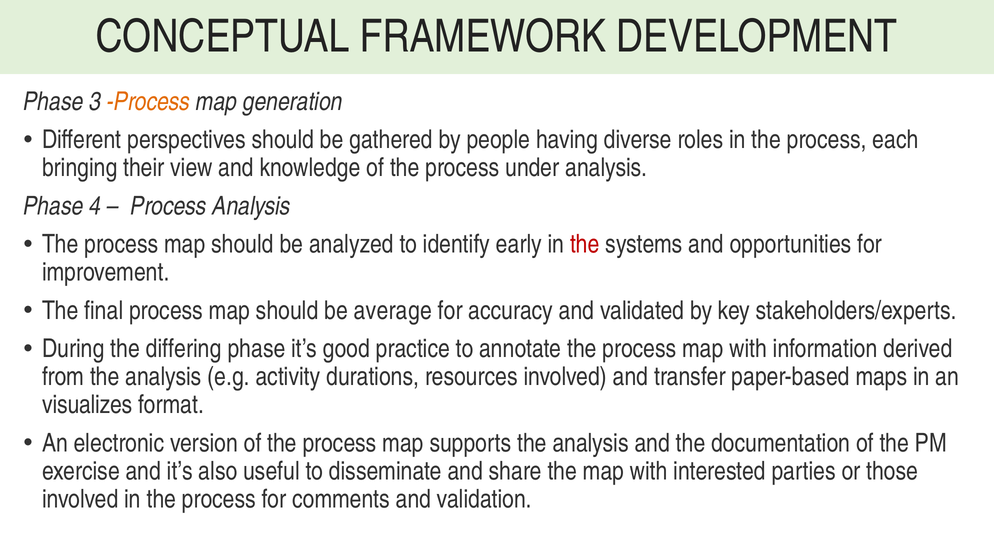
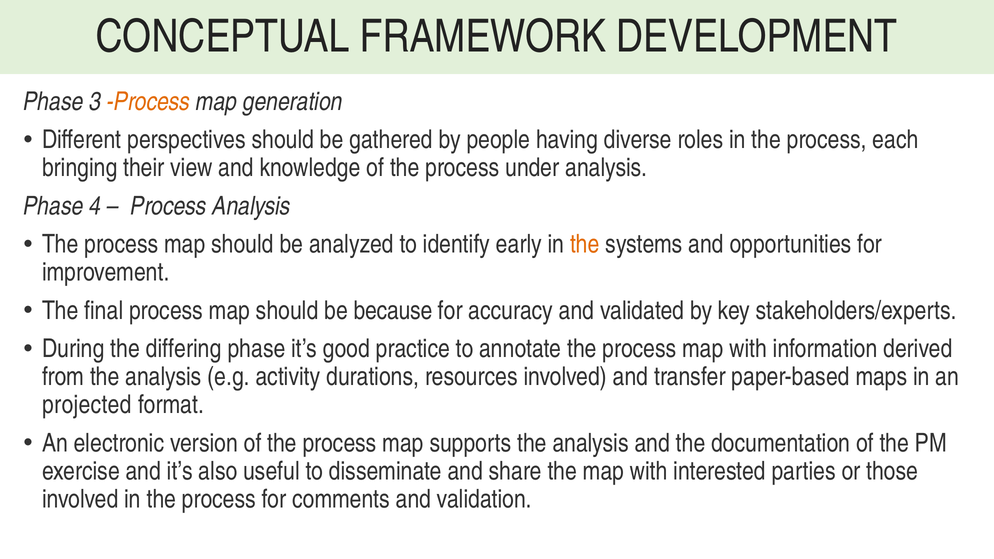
the colour: red -> orange (585, 244)
average: average -> because (393, 311)
visualizes: visualizes -> projected (87, 405)
